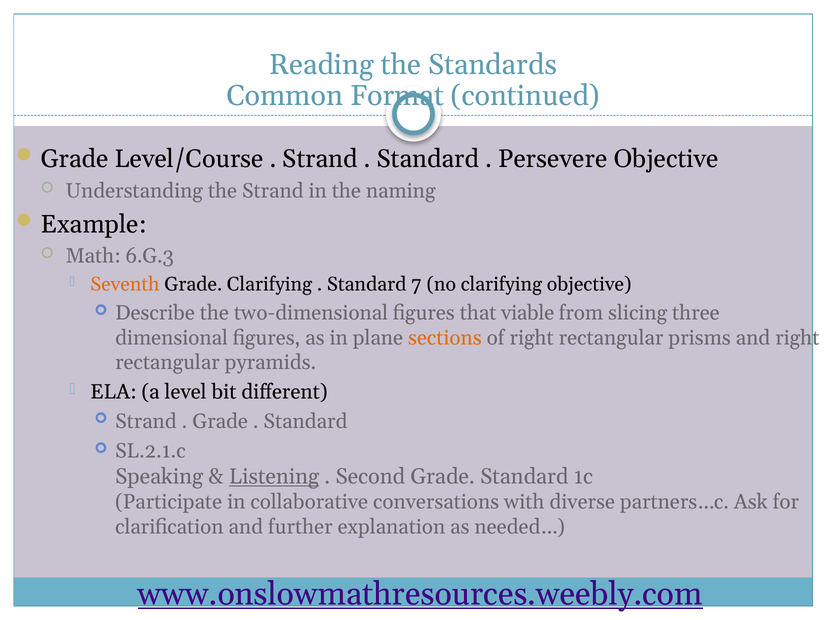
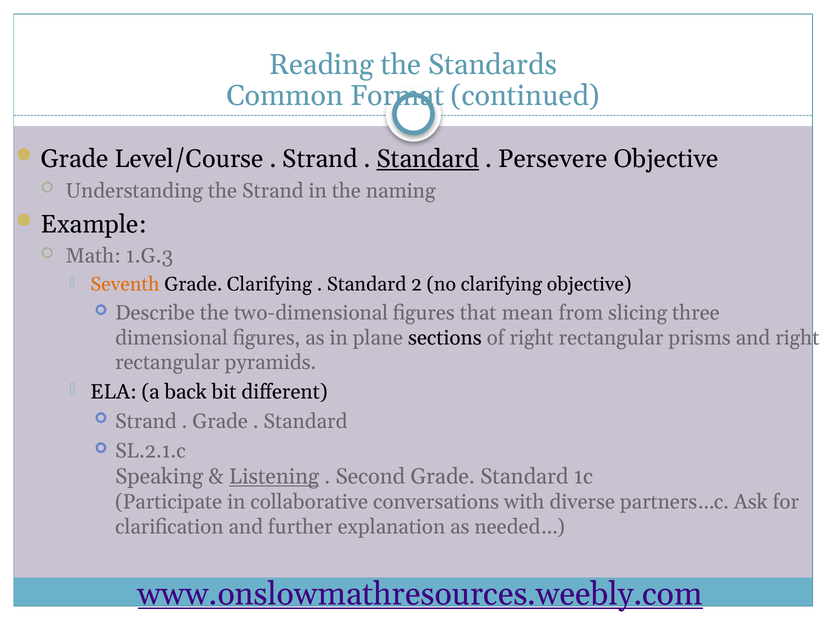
Standard underline: none -> present (428, 159)
6.G.3: 6.G.3 -> 1.G.3 (149, 256)
7: 7 -> 2 (417, 284)
viable: viable -> mean (527, 313)
sections colour: orange -> black (445, 338)
level: level -> back (186, 392)
